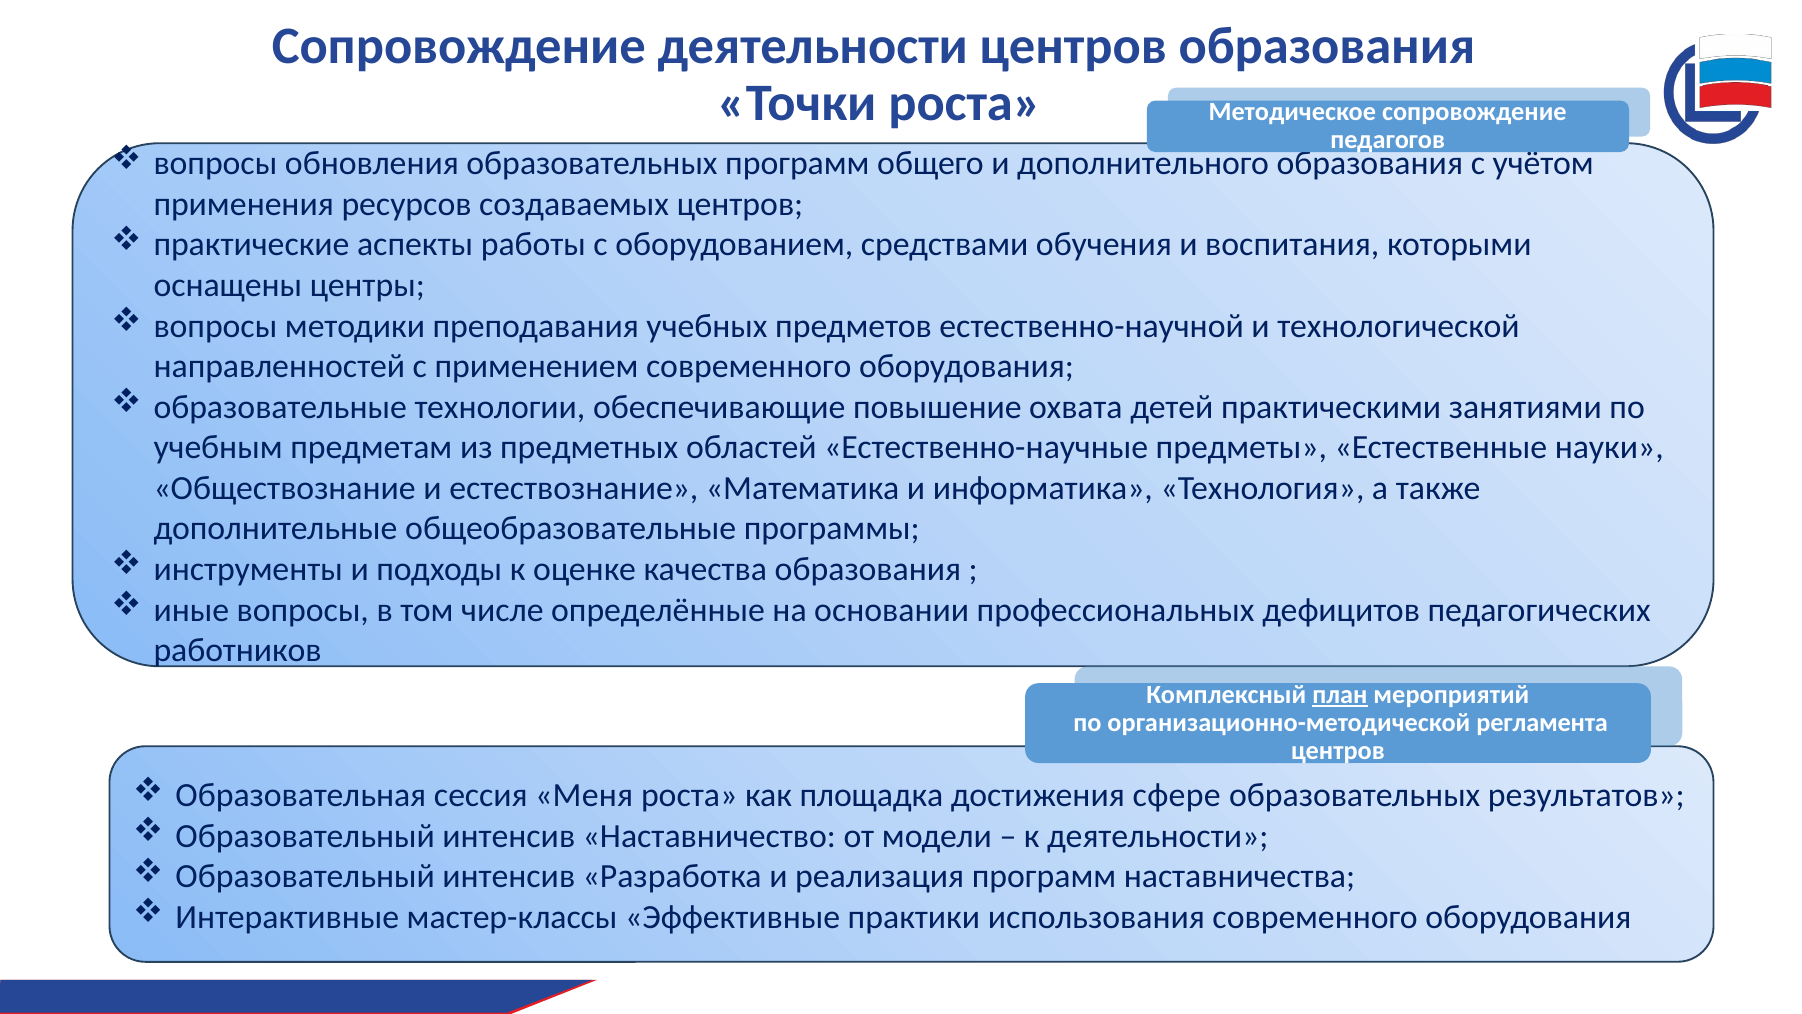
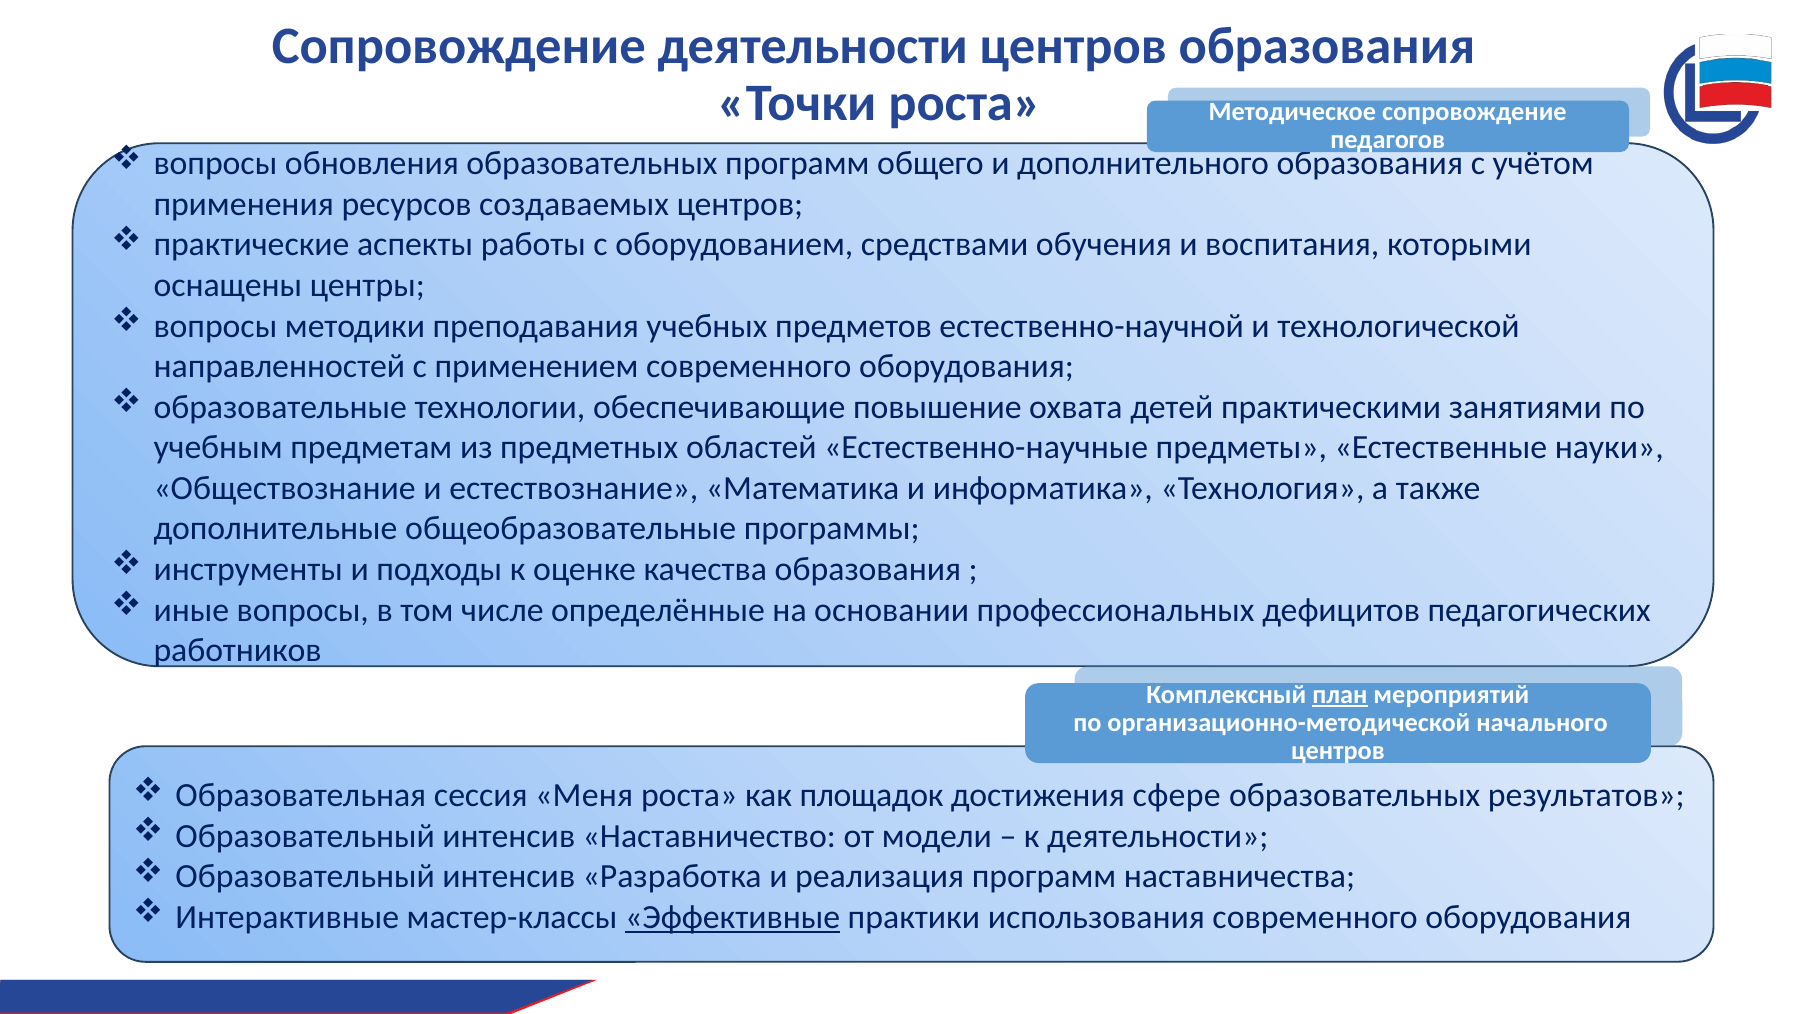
регламента: регламента -> начального (1542, 723)
площадка: площадка -> площадок (872, 795)
Эффективные underline: none -> present (733, 917)
